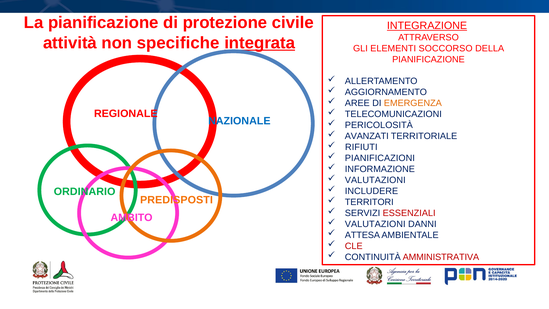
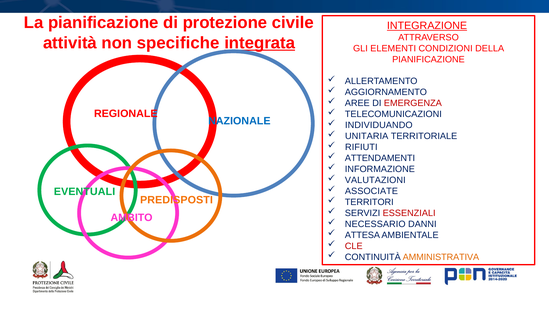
SOCCORSO: SOCCORSO -> CONDIZIONI (446, 48)
EMERGENZA colour: orange -> red (413, 103)
PERICOLOSITÀ: PERICOLOSITÀ -> INDIVIDUANDO (379, 125)
AVANZATI: AVANZATI -> UNITARIA (367, 136)
PIANIFICAZIONI: PIANIFICAZIONI -> ATTENDAMENTI (380, 158)
INCLUDERE: INCLUDERE -> ASSOCIATE (371, 191)
ORDINARIO: ORDINARIO -> EVENTUALI (85, 192)
VALUTAZIONI: VALUTAZIONI -> NECESSARIO (375, 224)
AMMINISTRATIVA colour: red -> orange (441, 257)
